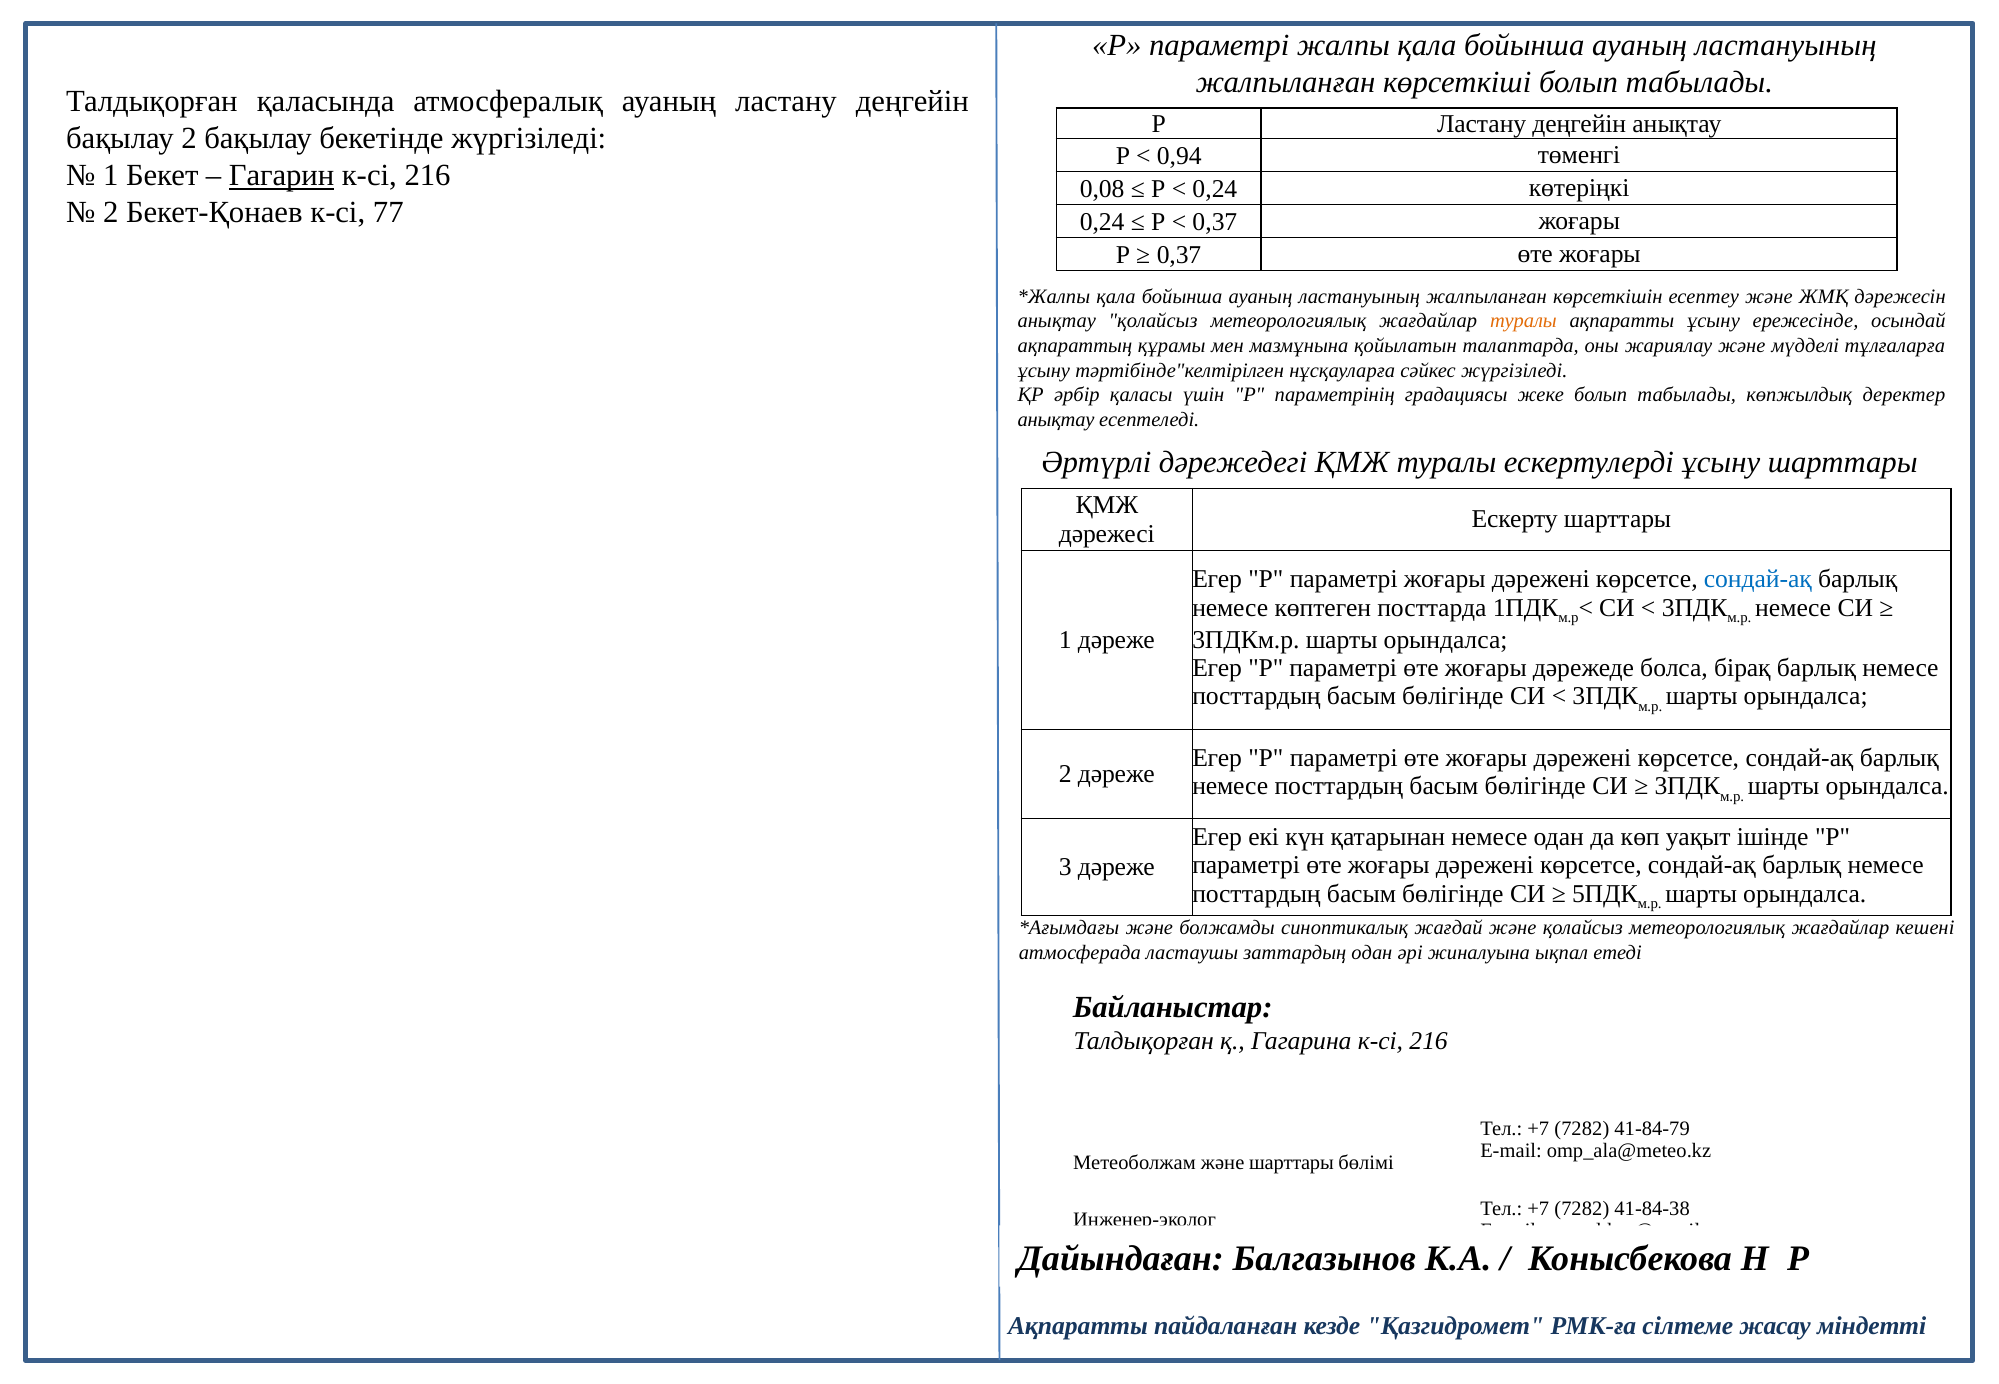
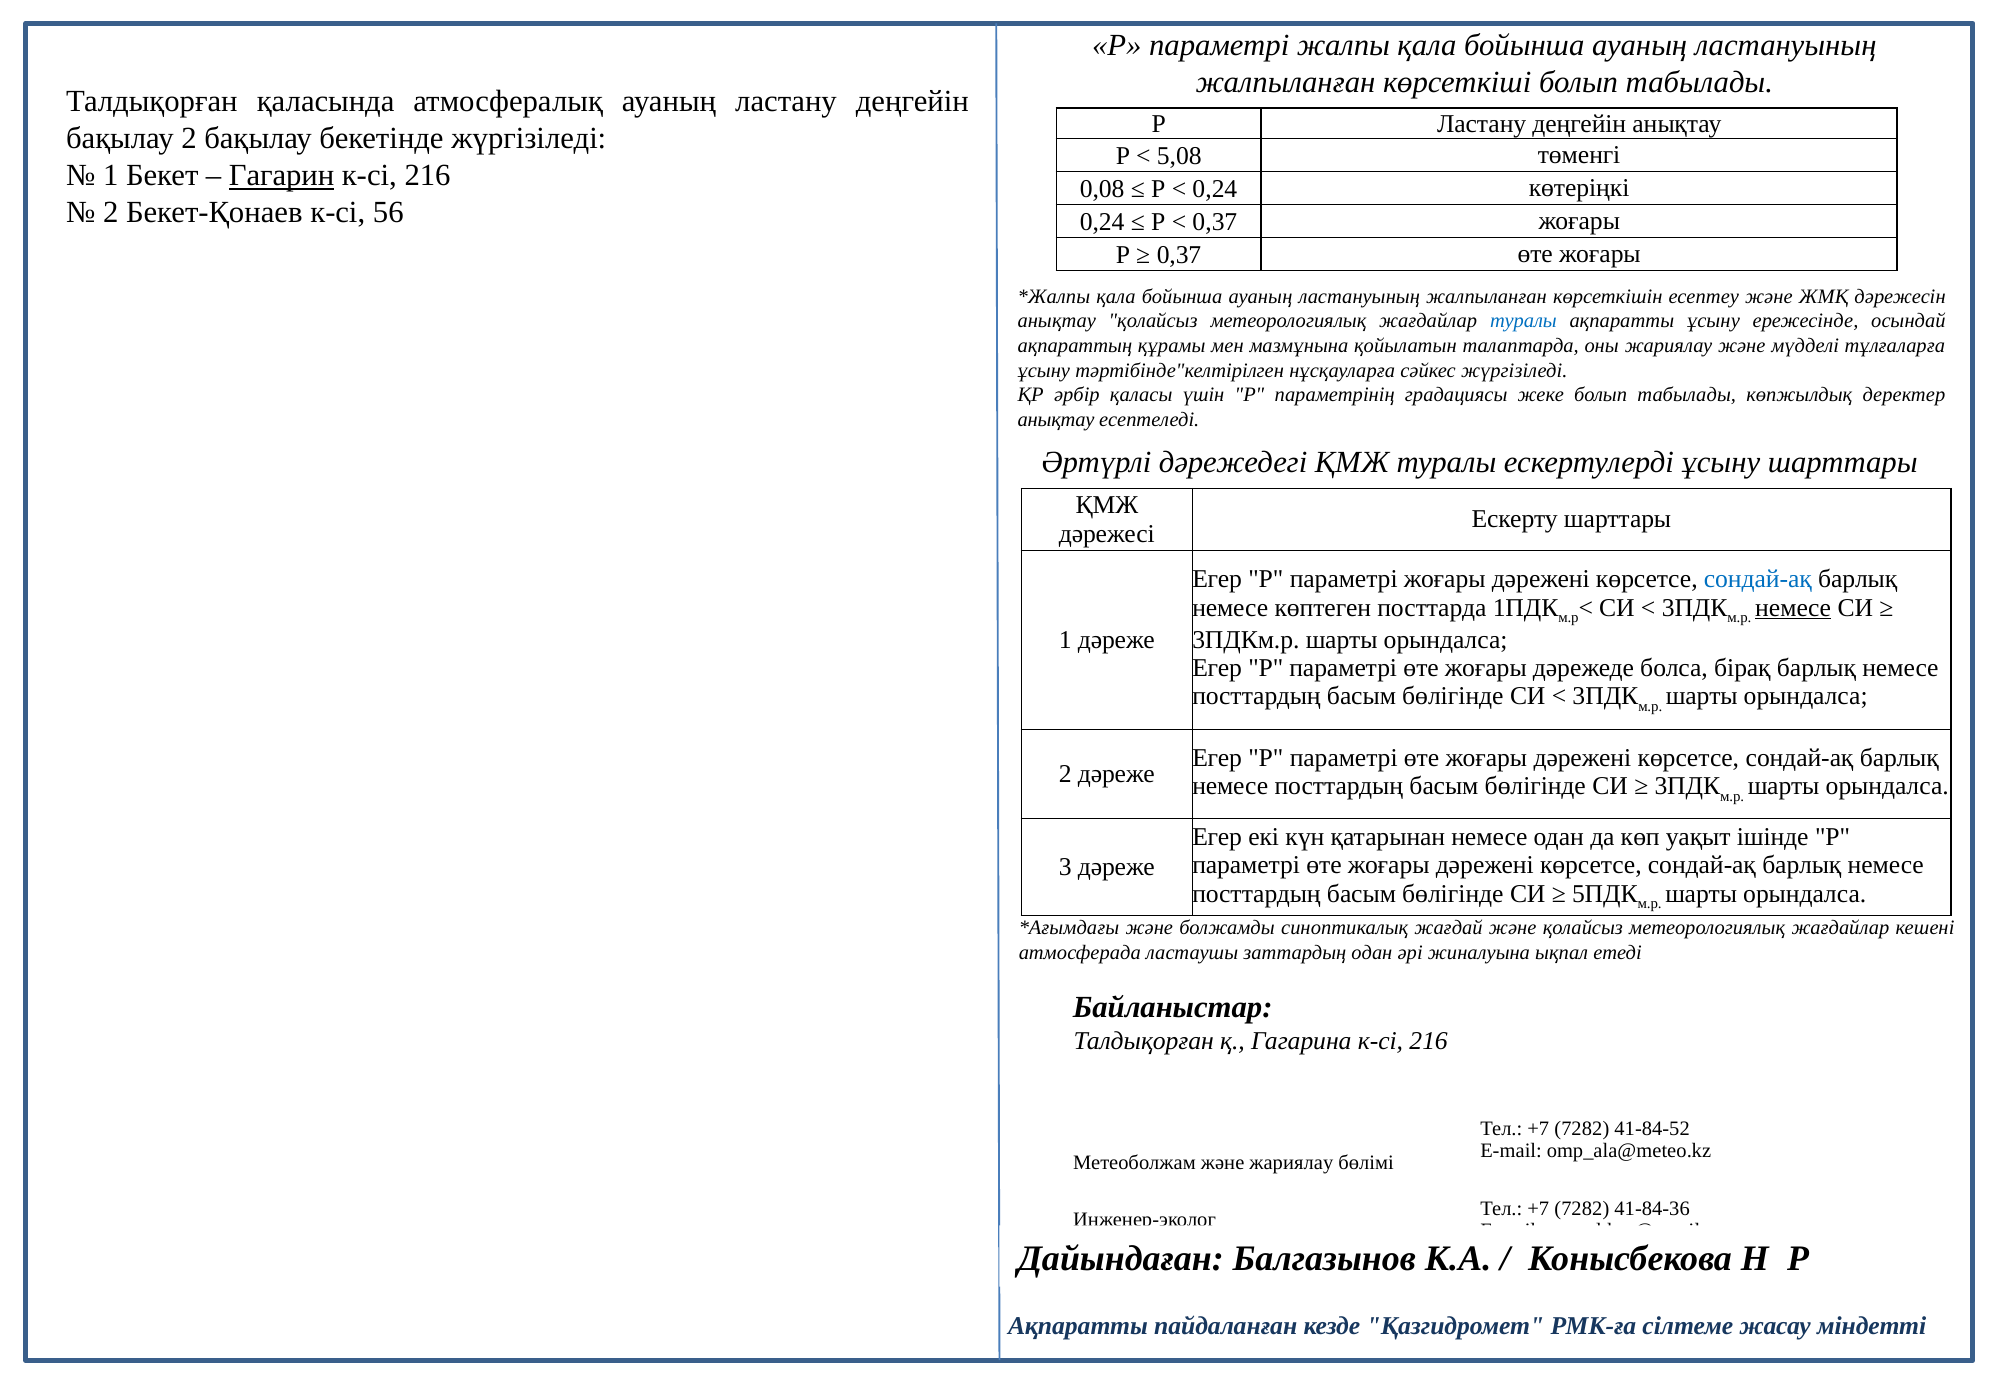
0,94: 0,94 -> 5,08 (1179, 156)
77: 77 -> 56 (388, 212)
туралы colour: orange -> blue (1523, 321)
немесе underline: none -> present (1793, 608)
41-84-79: 41-84-79 -> 41-84-52 (1652, 1128)
және шарттары: шарттары -> жариялау (1291, 1162)
41-84-38: 41-84-38 -> 41-84-36 (1652, 1208)
